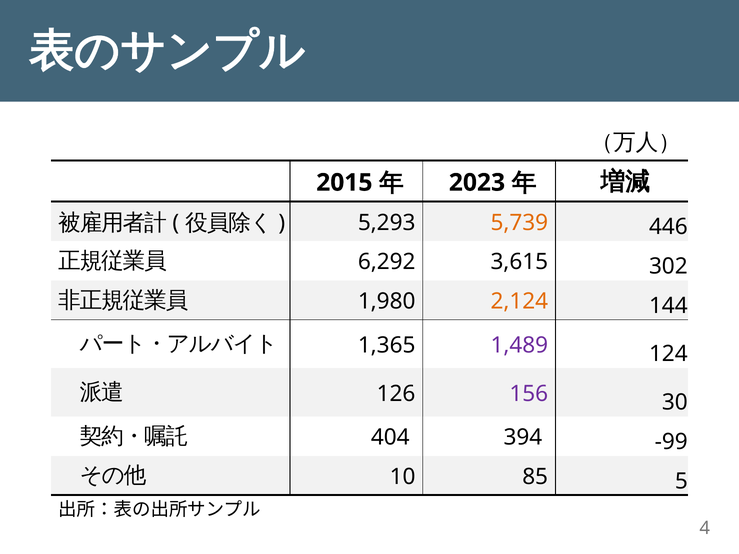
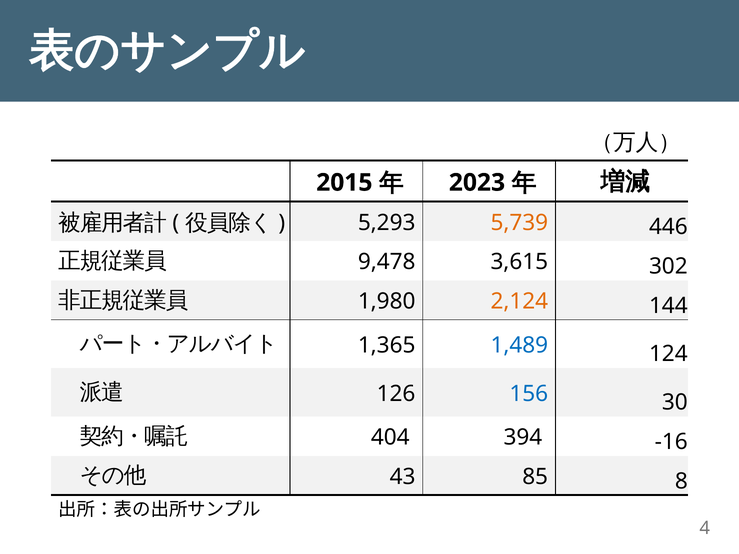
6,292: 6,292 -> 9,478 (387, 262)
1,489 colour: purple -> blue (519, 345)
156 colour: purple -> blue (529, 394)
-99: -99 -> -16 (671, 442)
10: 10 -> 43 (403, 477)
5: 5 -> 8 (681, 481)
